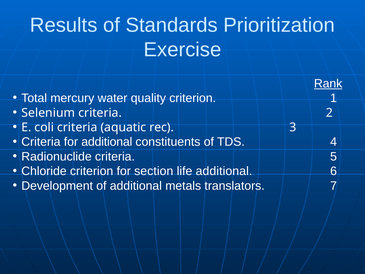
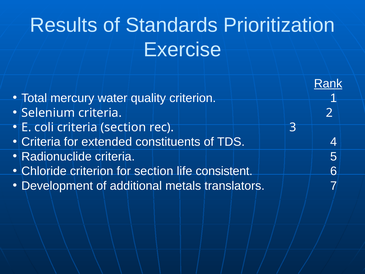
criteria aquatic: aquatic -> section (123, 127)
for additional: additional -> extended (107, 142)
life additional: additional -> consistent (224, 171)
